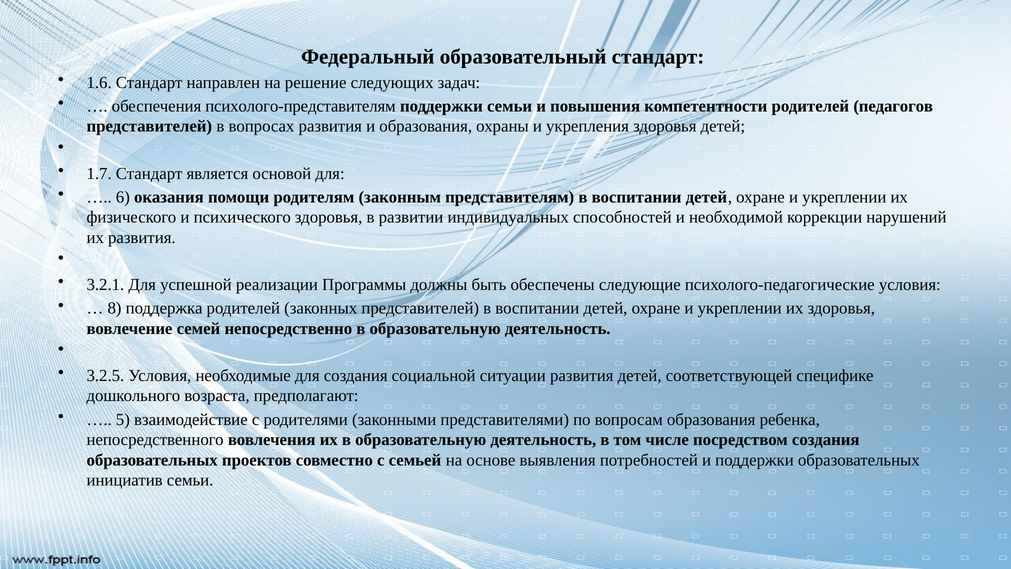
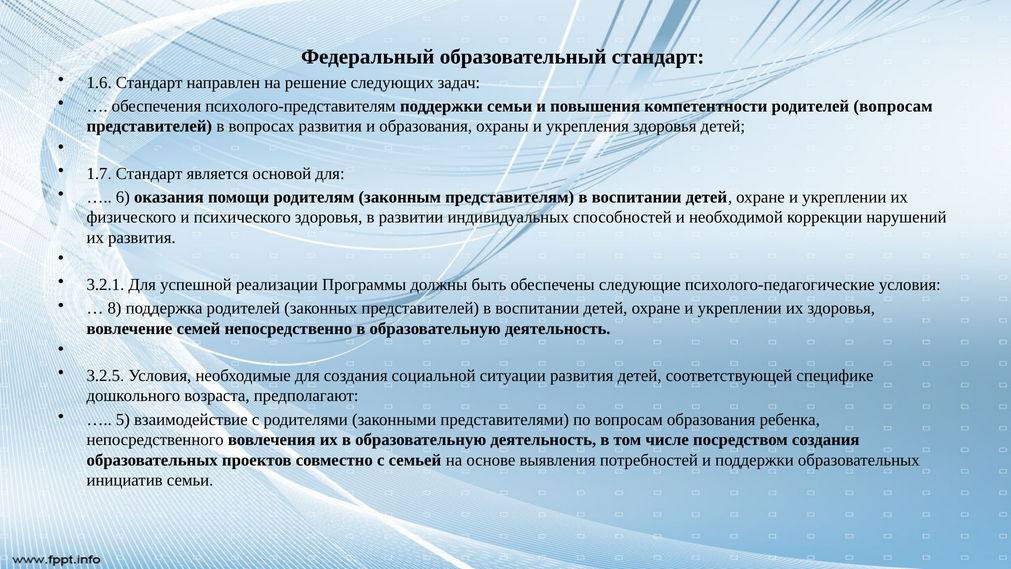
родителей педагогов: педагогов -> вопросам (893, 106)
